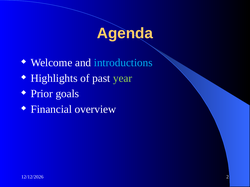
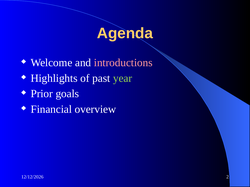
introductions colour: light blue -> pink (123, 63)
